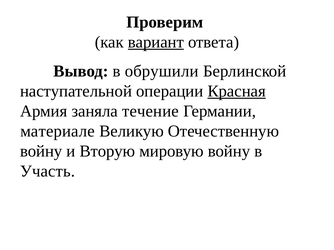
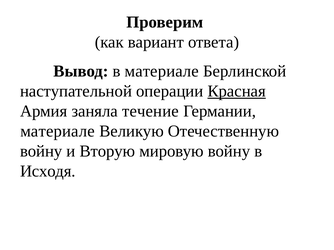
вариант underline: present -> none (156, 42)
в обрушили: обрушили -> материале (162, 71)
Участь: Участь -> Исходя (48, 172)
